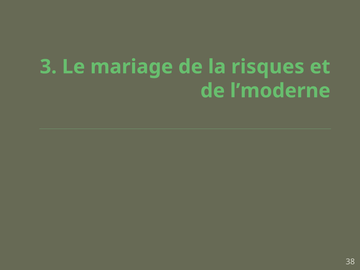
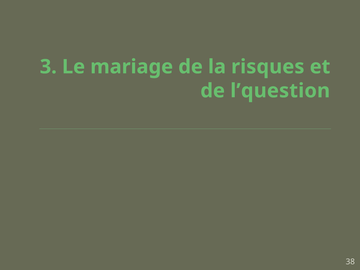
l’moderne: l’moderne -> l’question (280, 91)
